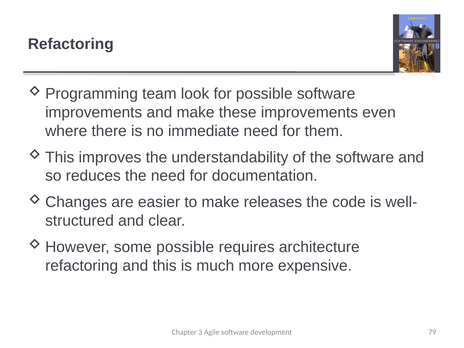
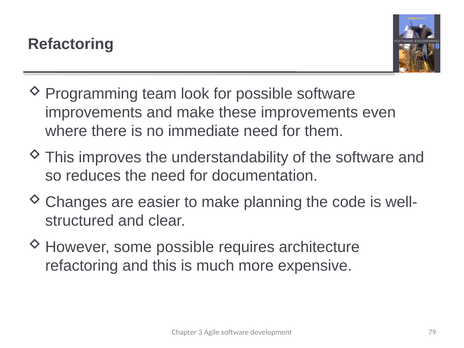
releases: releases -> planning (273, 202)
